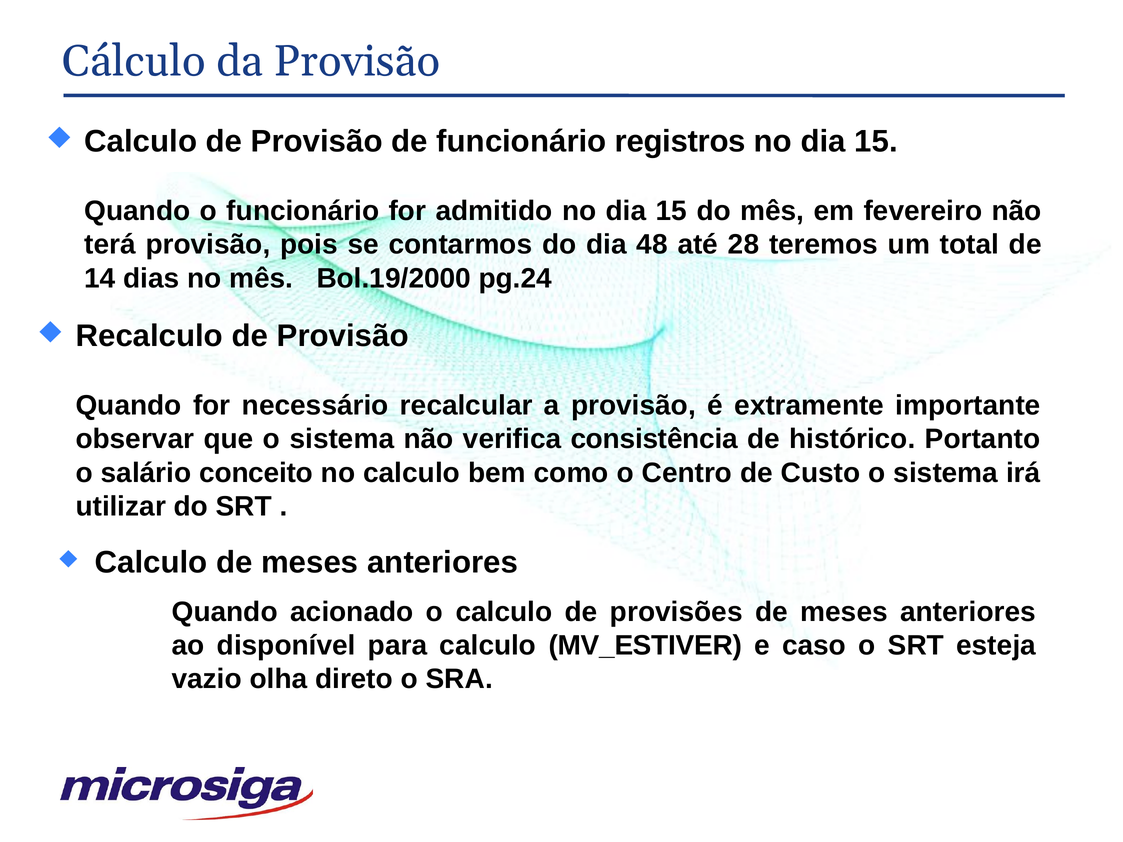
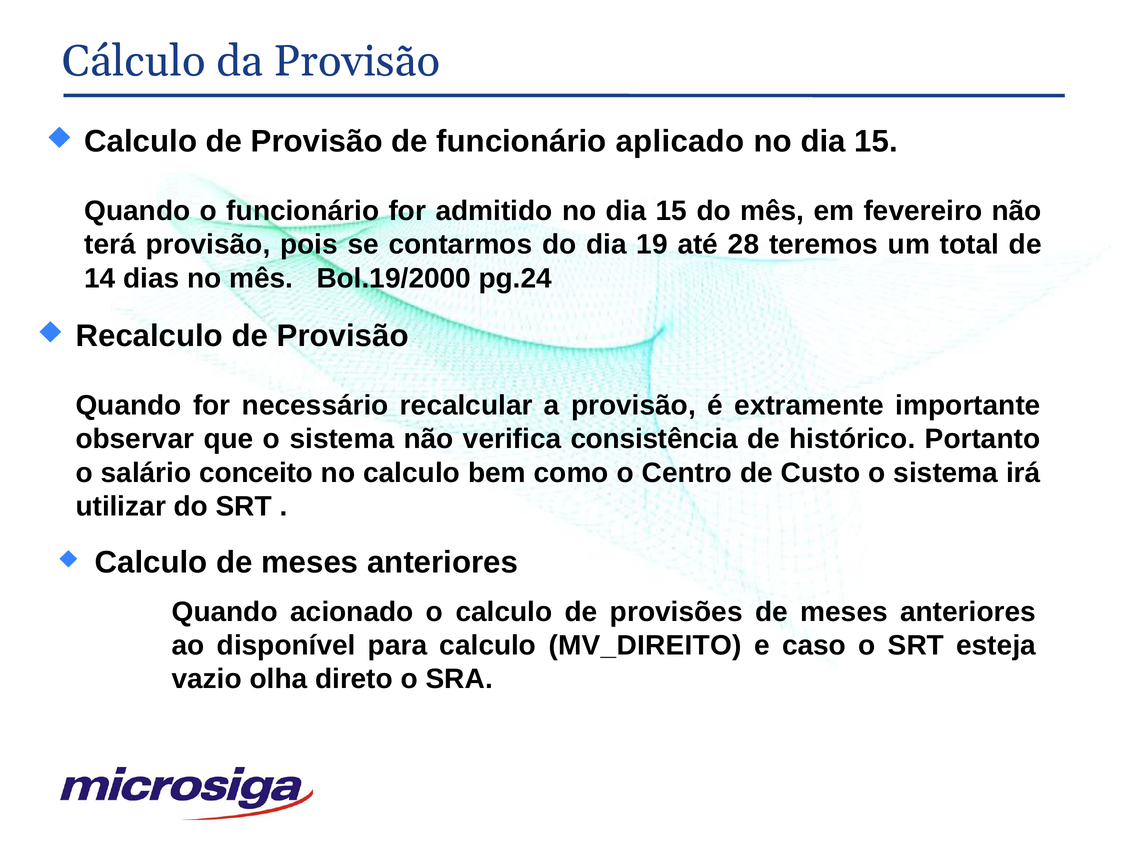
registros: registros -> aplicado (680, 141)
48: 48 -> 19 (652, 245)
MV_ESTIVER: MV_ESTIVER -> MV_DIREITO (645, 646)
